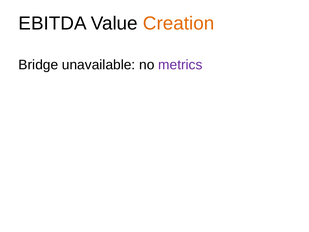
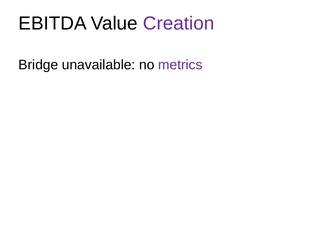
Creation colour: orange -> purple (179, 23)
